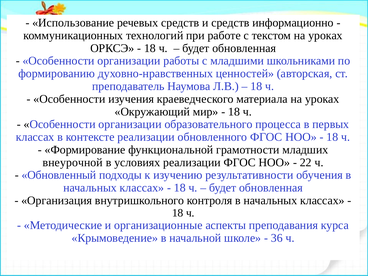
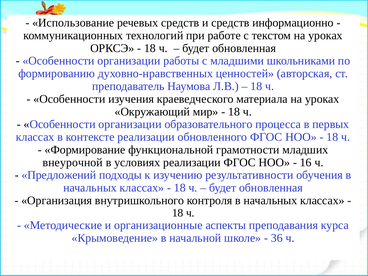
22: 22 -> 16 (306, 162)
Обновленный: Обновленный -> Предложений (59, 175)
